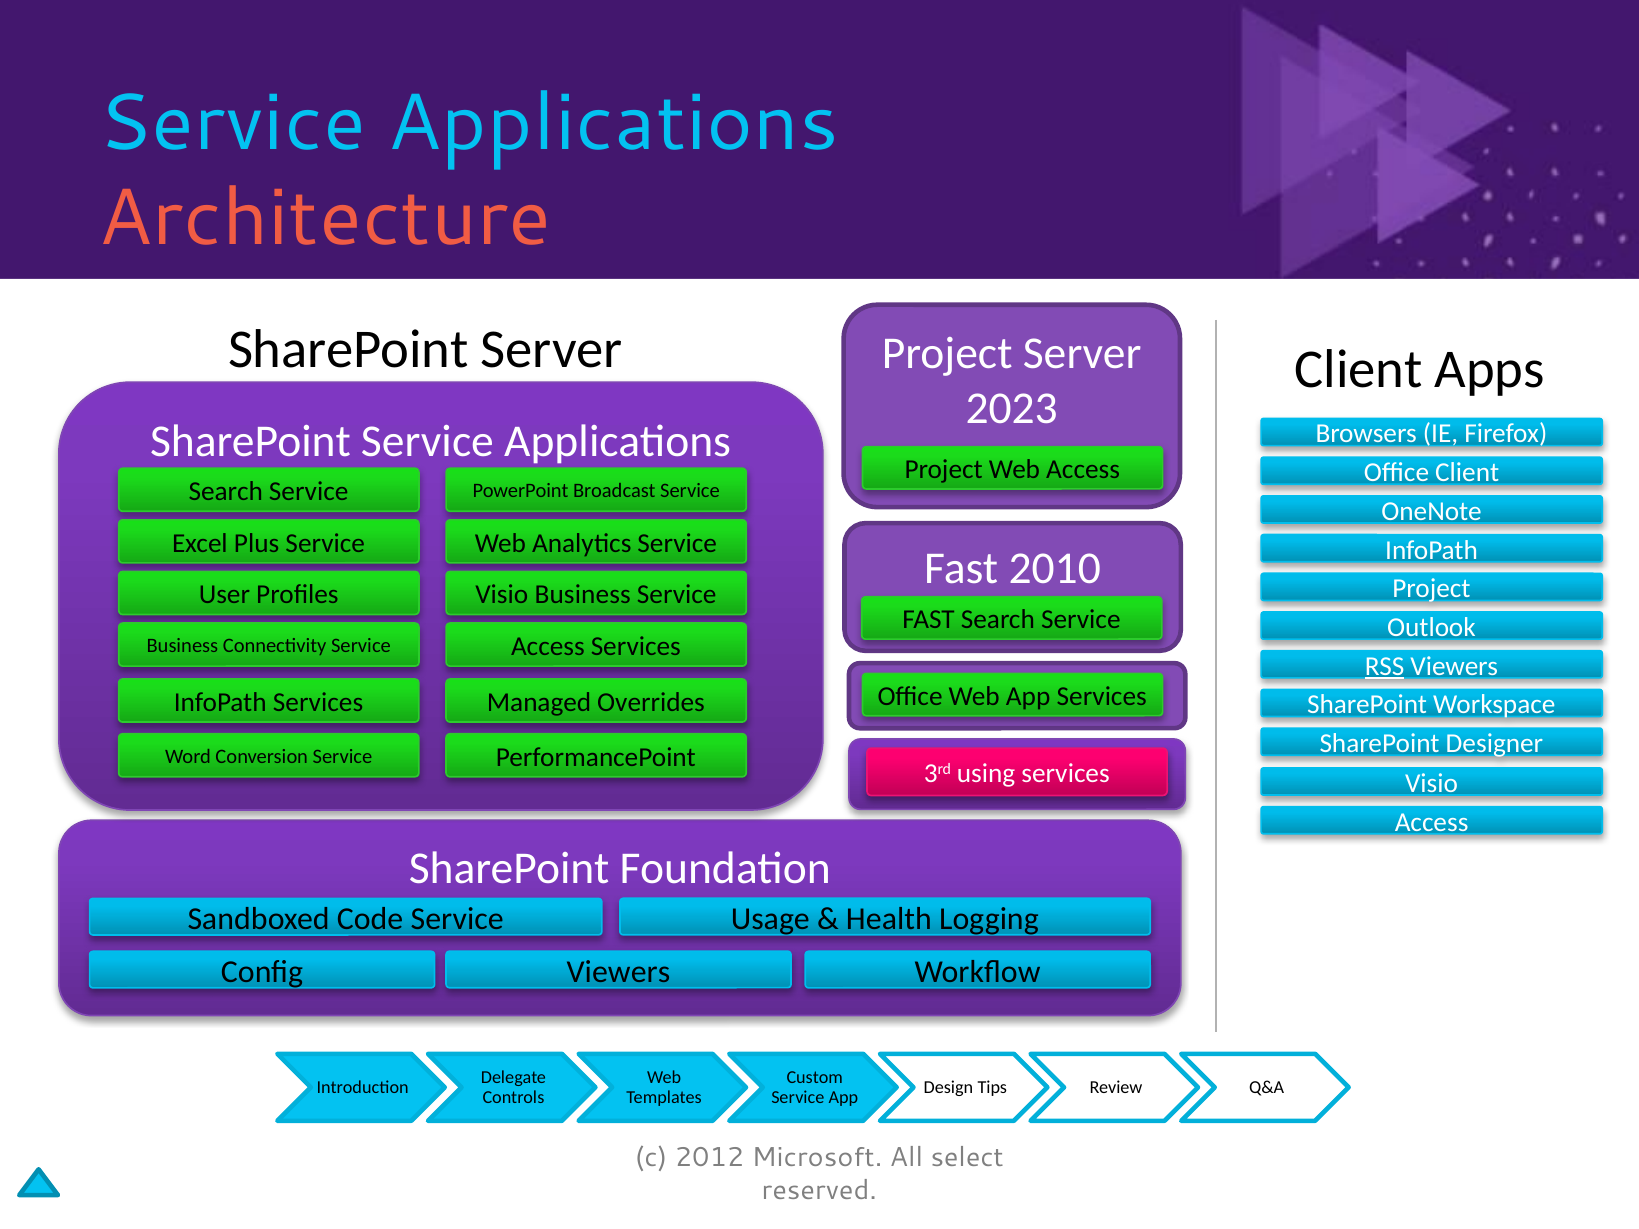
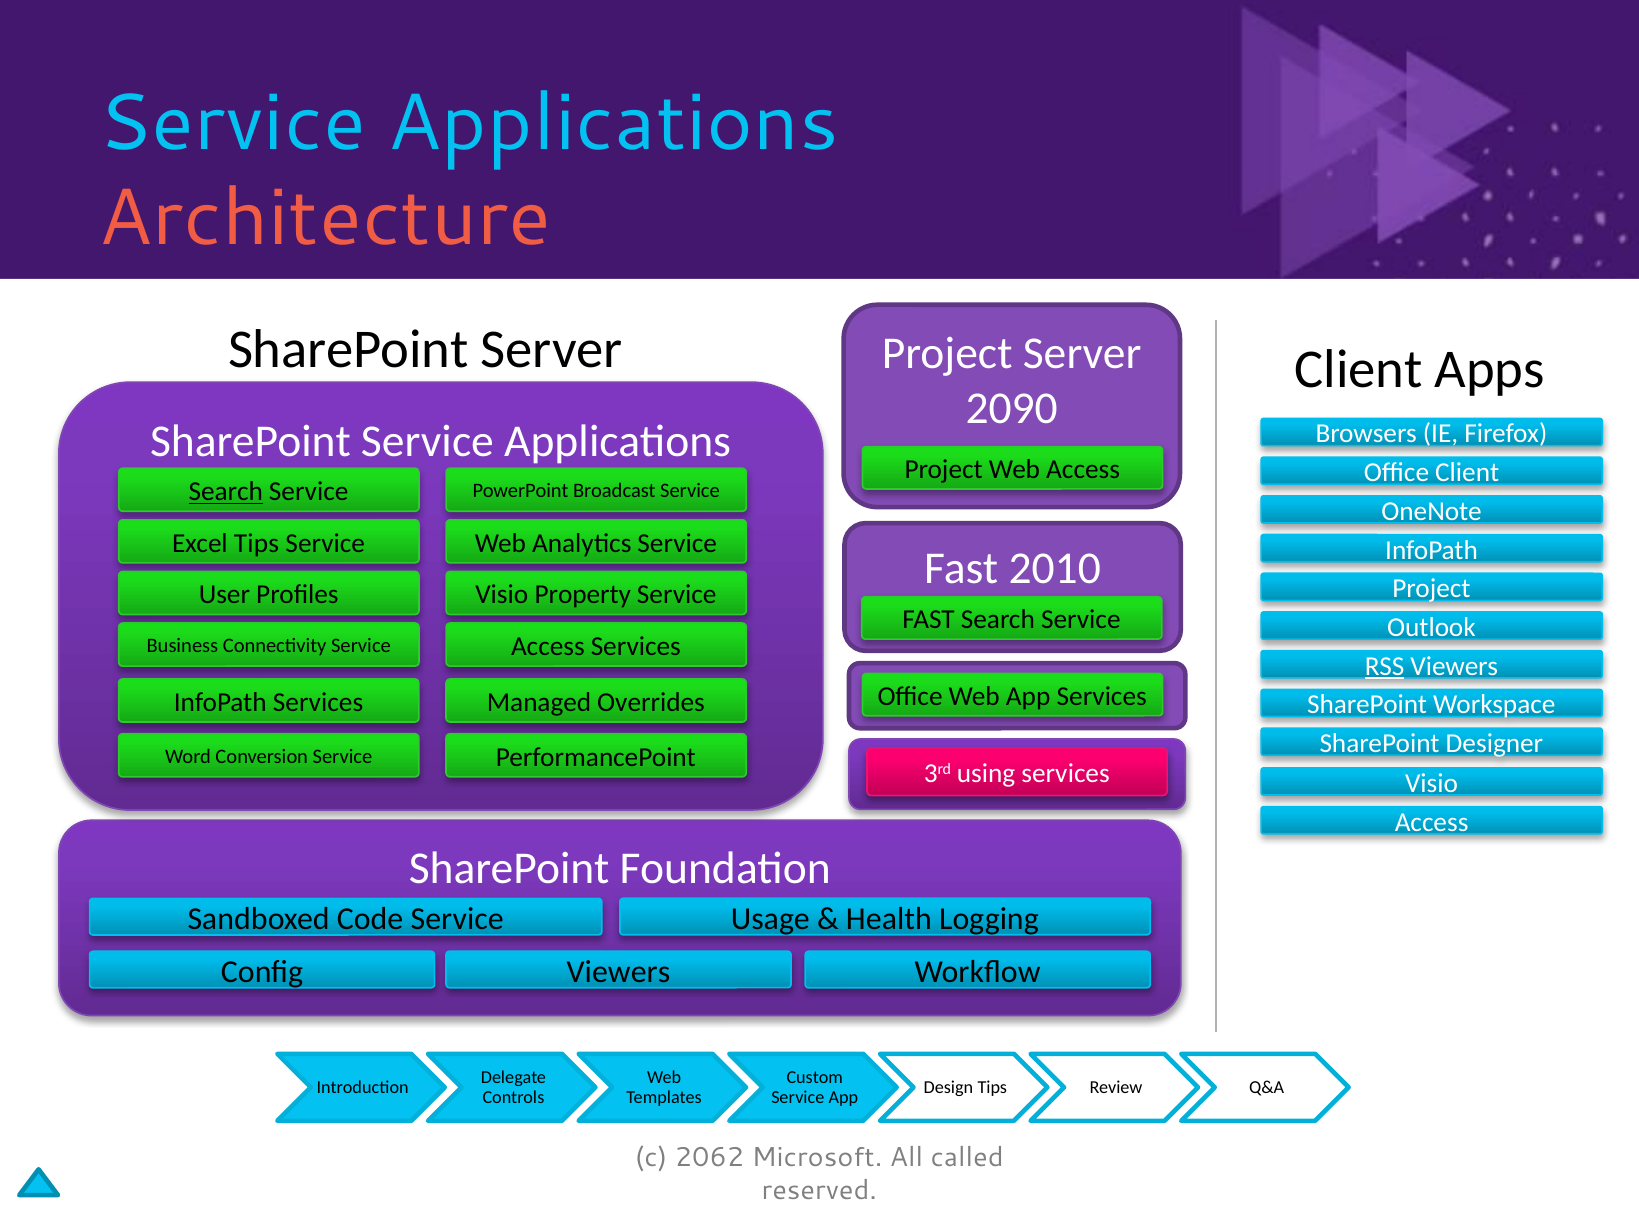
2023: 2023 -> 2090 (1012, 408)
Search underline: none -> present (226, 492)
Excel Plus: Plus -> Tips (257, 543)
Visio Business: Business -> Property (583, 595)
2012: 2012 -> 2062 (710, 1158)
select: select -> called (967, 1158)
